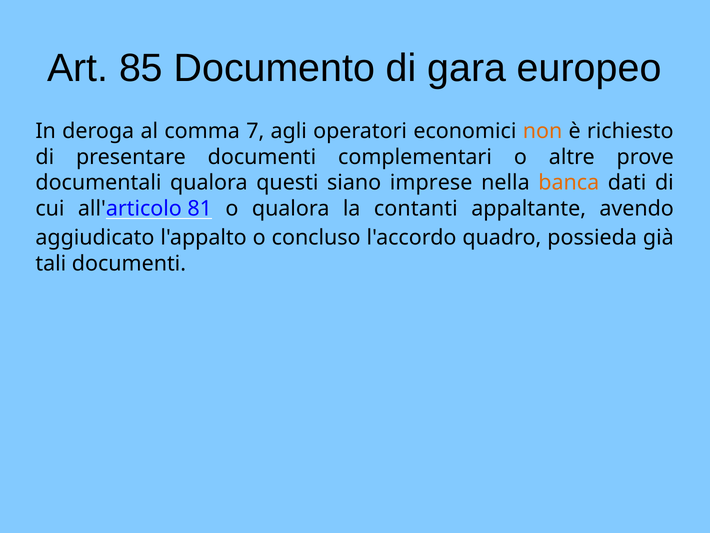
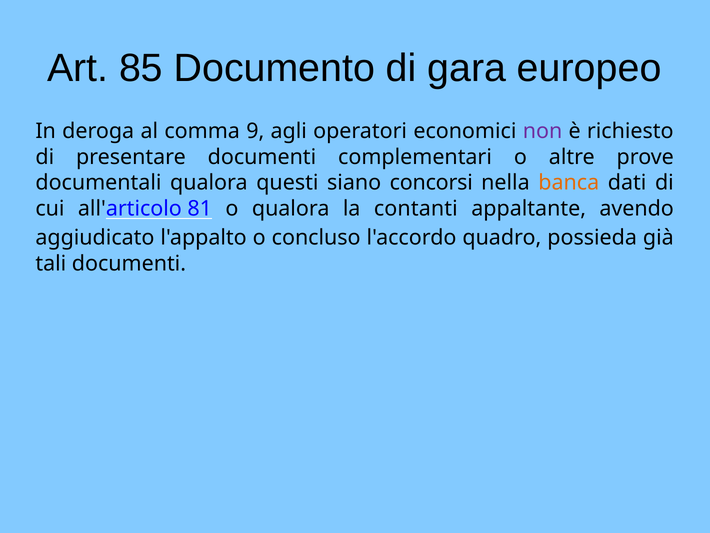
7: 7 -> 9 (255, 131)
non colour: orange -> purple (543, 131)
imprese: imprese -> concorsi (431, 183)
